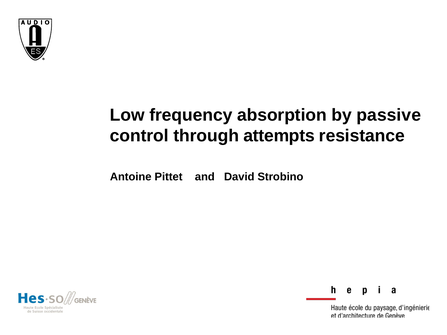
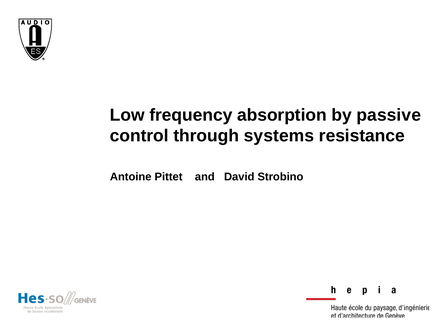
attempts: attempts -> systems (279, 136)
